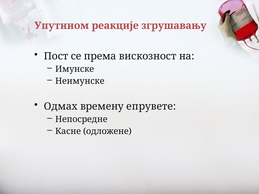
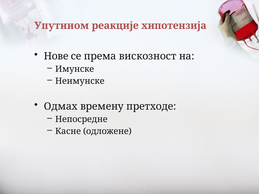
згрушавању: згрушавању -> хипотензија (174, 26)
Пост: Пост -> Нове (56, 56)
епрувете: епрувете -> претходе (151, 107)
